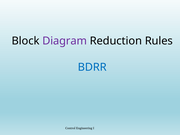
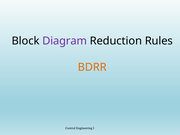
BDRR colour: blue -> orange (92, 67)
